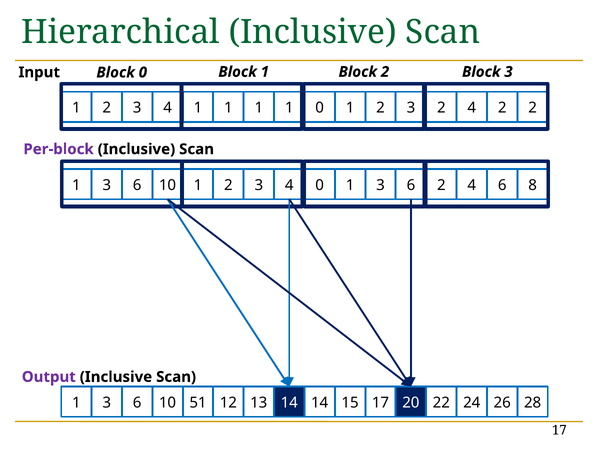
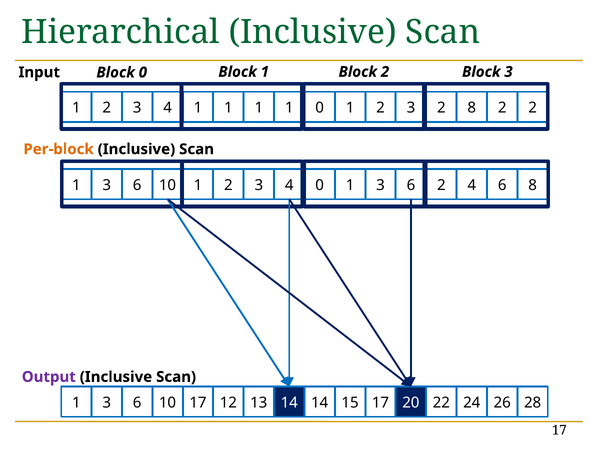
3 2 4: 4 -> 8 (472, 108)
Per-block colour: purple -> orange (59, 149)
10 51: 51 -> 17 (198, 402)
